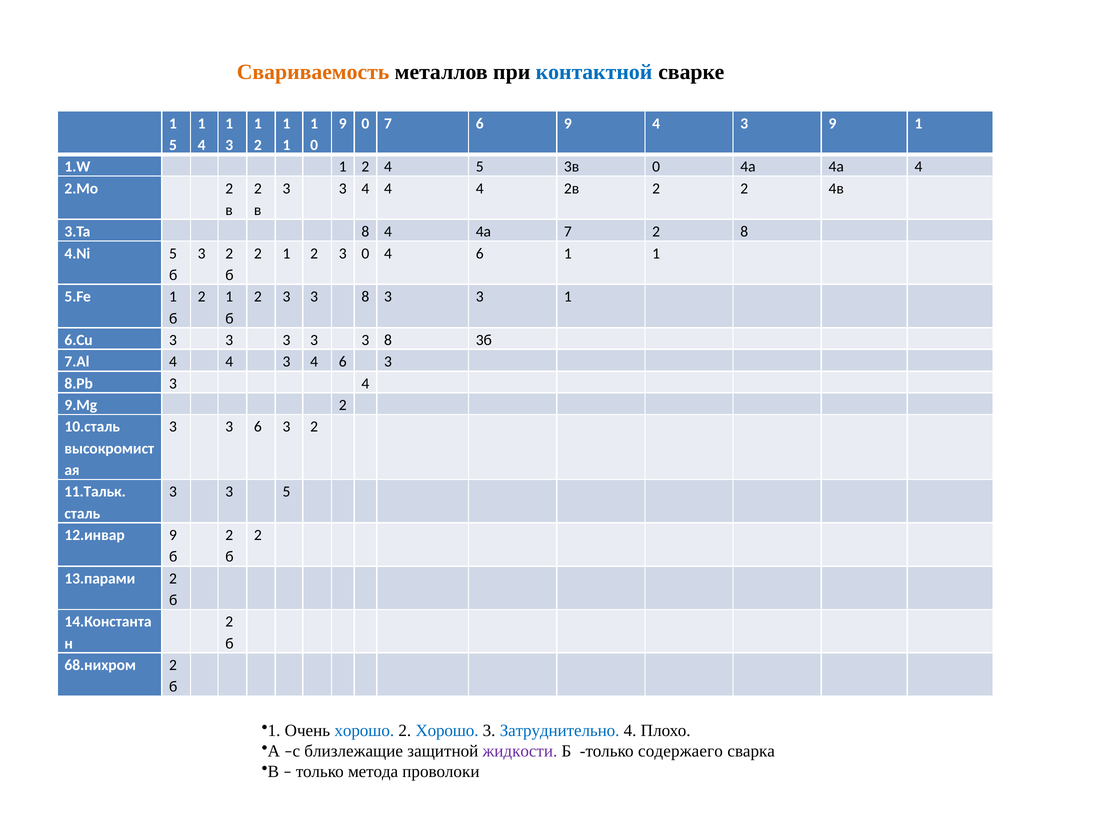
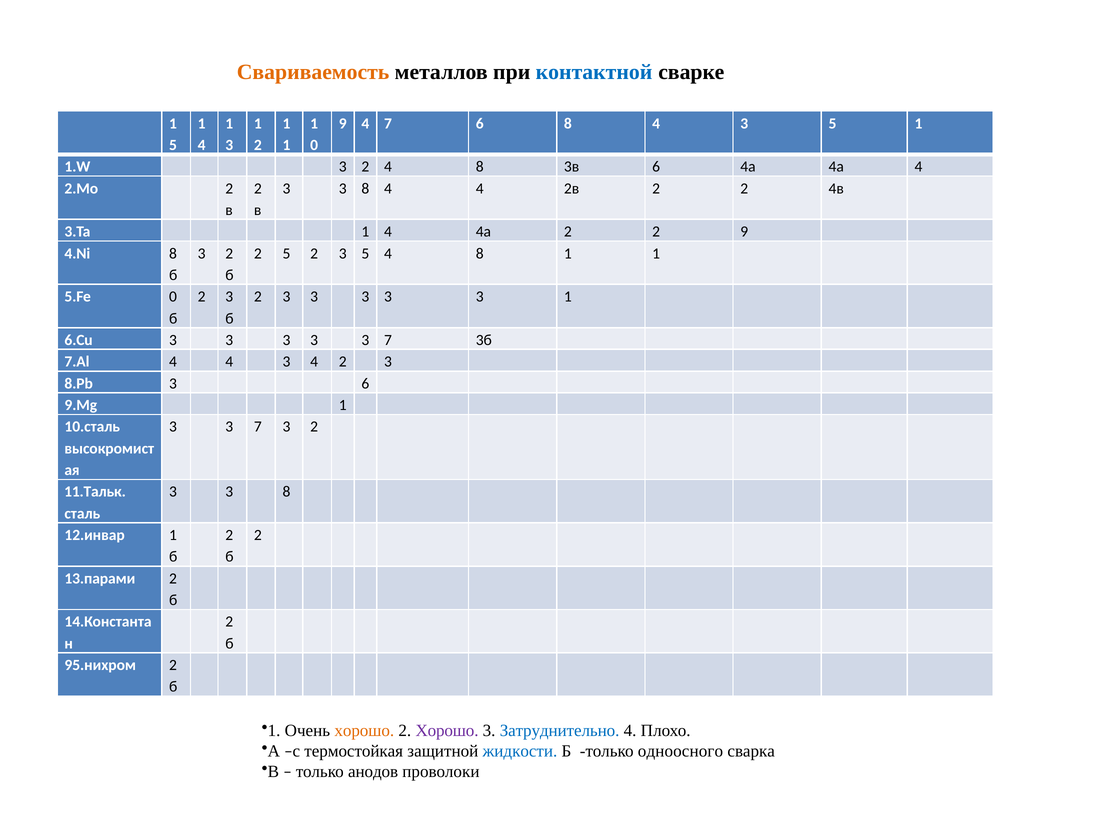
9 0: 0 -> 4 (365, 123)
6 9: 9 -> 8 (568, 123)
4 3 9: 9 -> 5 (832, 123)
1.W 1: 1 -> 3 (343, 167)
2 4 5: 5 -> 8 (480, 167)
3в 0: 0 -> 6 (656, 167)
4: 4 -> 8 (365, 188)
3.Ta 8: 8 -> 1 (365, 232)
4а 7: 7 -> 2 (568, 232)
2 8: 8 -> 9 (744, 232)
4.Ni 5: 5 -> 8 (173, 253)
1: 1 -> 5 (287, 253)
2 3 0: 0 -> 5 (365, 253)
6: 6 -> 8 (480, 253)
5.Fe 1: 1 -> 0 (173, 297)
1: 1 -> 3 (229, 297)
2 3 3 8: 8 -> 3 (365, 297)
3 3 3 8: 8 -> 7 (388, 340)
3 4 6: 6 -> 2 (343, 362)
8.Pb 3 4: 4 -> 6 (365, 383)
9.Mg 2: 2 -> 1 (343, 405)
6: 6 -> 7 (258, 427)
5: 5 -> 8 (287, 492)
12.инвар 9: 9 -> 1 (173, 535)
68.нихром: 68.нихром -> 95.нихром (100, 665)
хорошо colour: blue -> orange (364, 730)
Хорошо colour: blue -> purple (447, 730)
близлежащие: близлежащие -> термостойкая (354, 751)
жидкости colour: purple -> blue (520, 751)
содержаего: содержаего -> одноосного (680, 751)
метода: метода -> анодов (373, 771)
